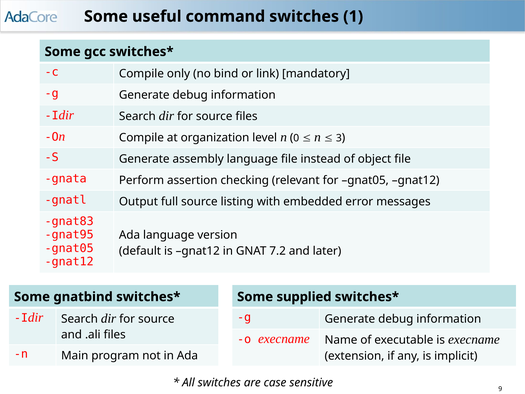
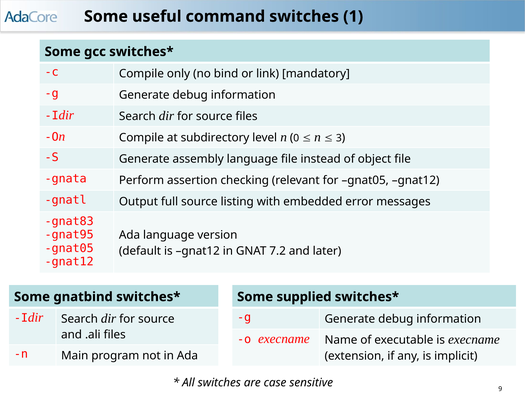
organization: organization -> subdirectory (215, 138)
